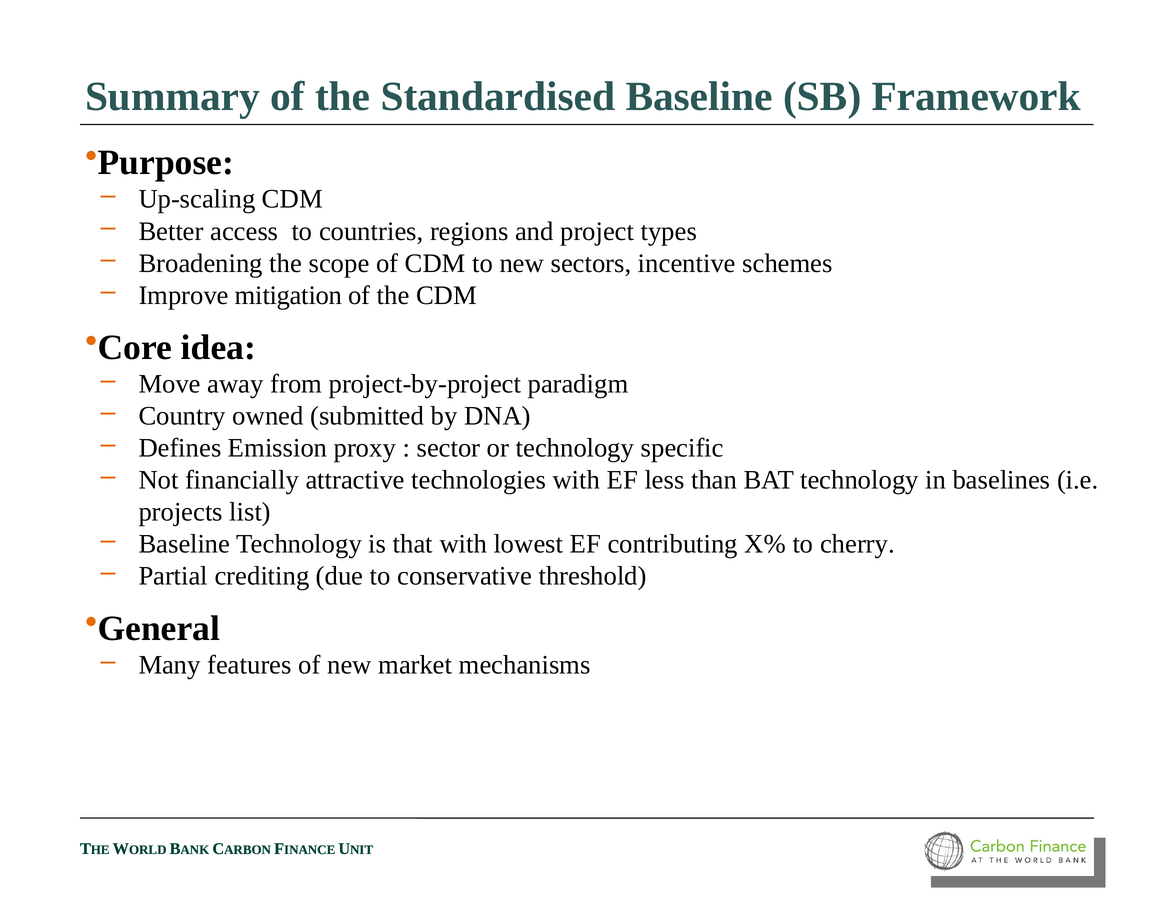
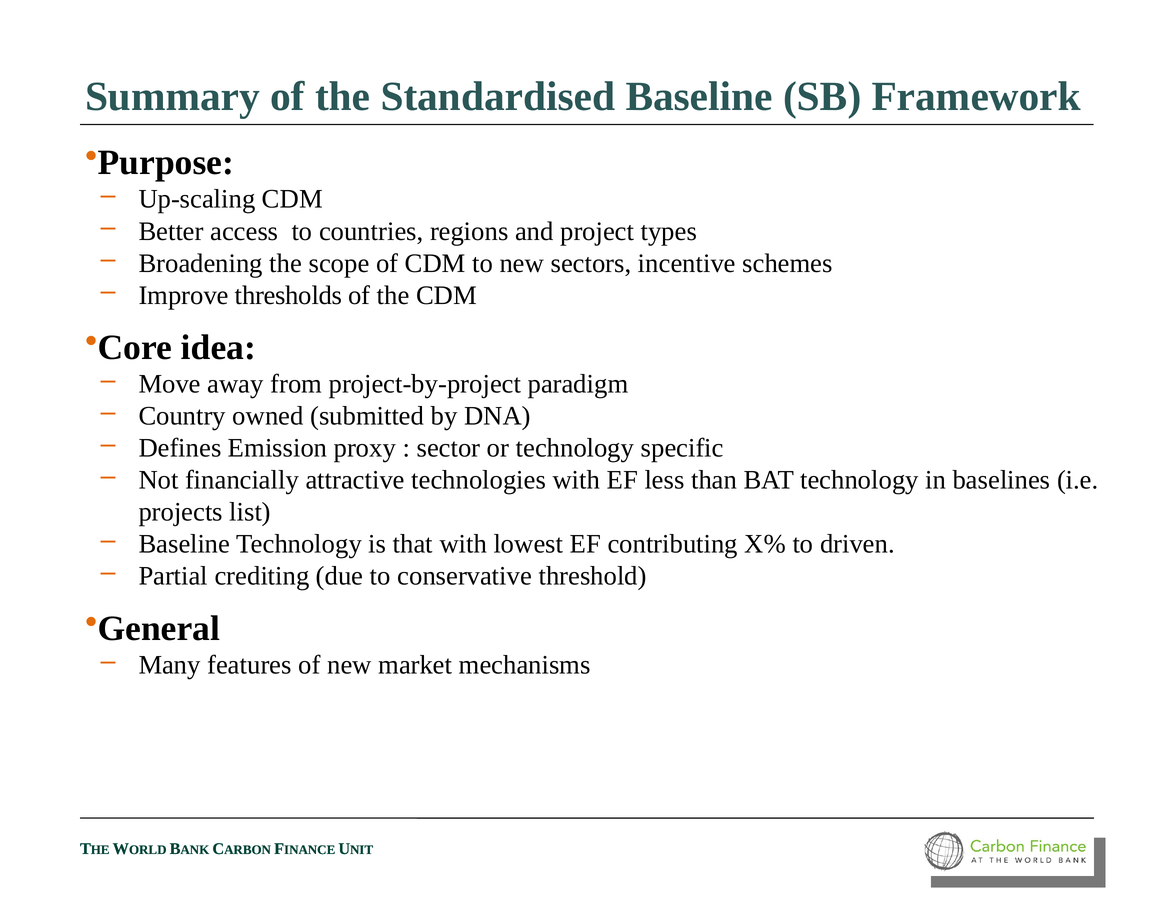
mitigation: mitigation -> thresholds (289, 295)
cherry: cherry -> driven (857, 544)
